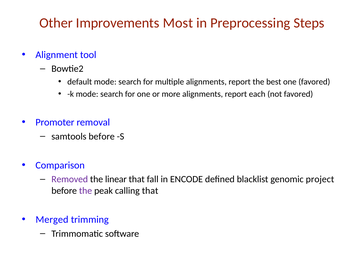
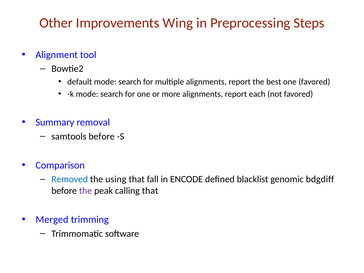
Most: Most -> Wing (178, 23)
Promoter: Promoter -> Summary (55, 122)
Removed colour: purple -> blue (70, 179)
linear: linear -> using (116, 179)
project: project -> bdgdiff (320, 179)
